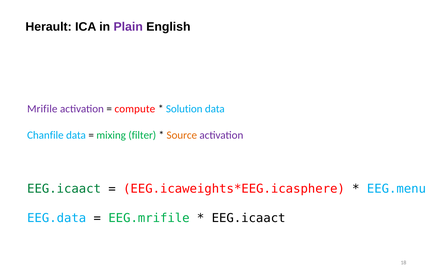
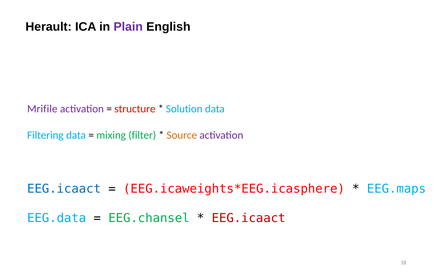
compute: compute -> structure (135, 109)
Chanfile: Chanfile -> Filtering (45, 136)
EEG.icaact colour: green -> blue (64, 189)
EEG.menu: EEG.menu -> EEG.maps (396, 189)
EEG.mrifile: EEG.mrifile -> EEG.chansel (149, 219)
EEG.icaact colour: black -> red (249, 219)
